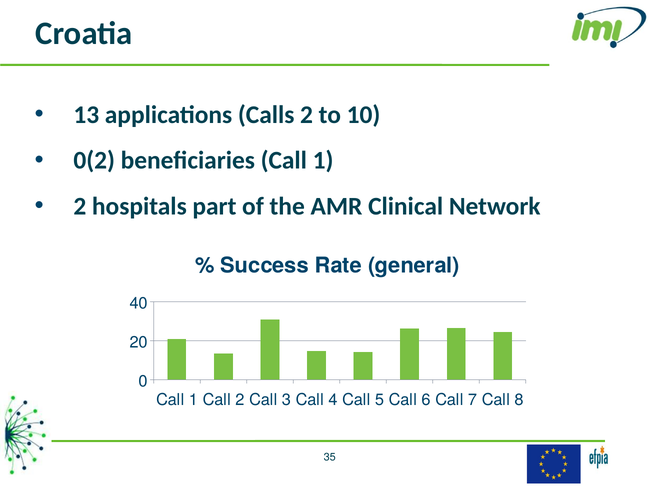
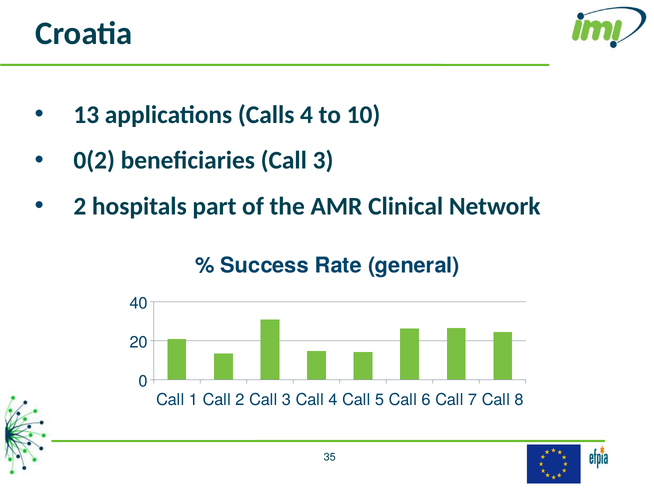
Calls 2: 2 -> 4 (307, 115)
beneficiaries Call 1: 1 -> 3 (323, 161)
